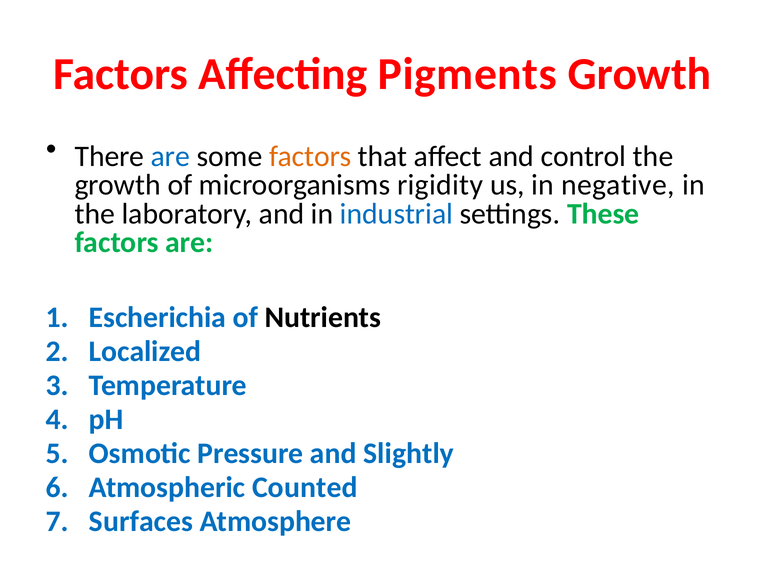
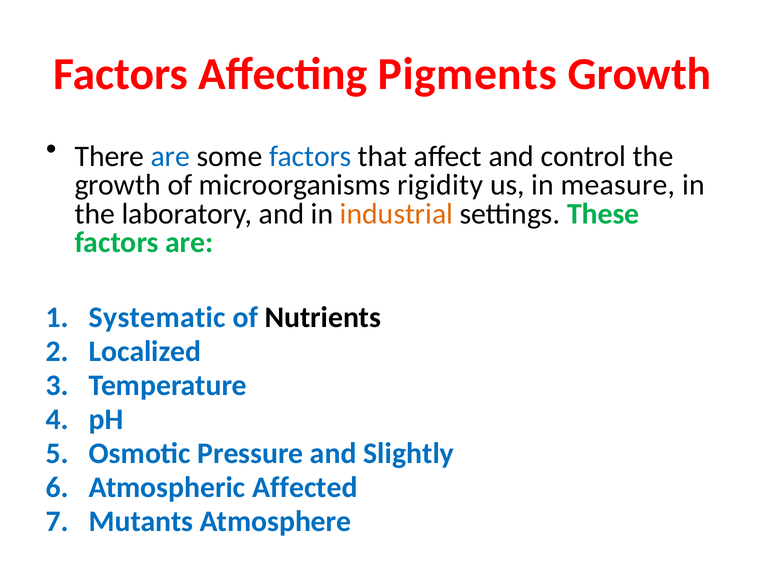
factors colour: orange -> blue (310, 156)
negative: negative -> measure (618, 185)
industrial colour: blue -> orange (397, 214)
Escherichia: Escherichia -> Systematic (157, 317)
Counted: Counted -> Affected (305, 487)
Surfaces: Surfaces -> Mutants (141, 521)
